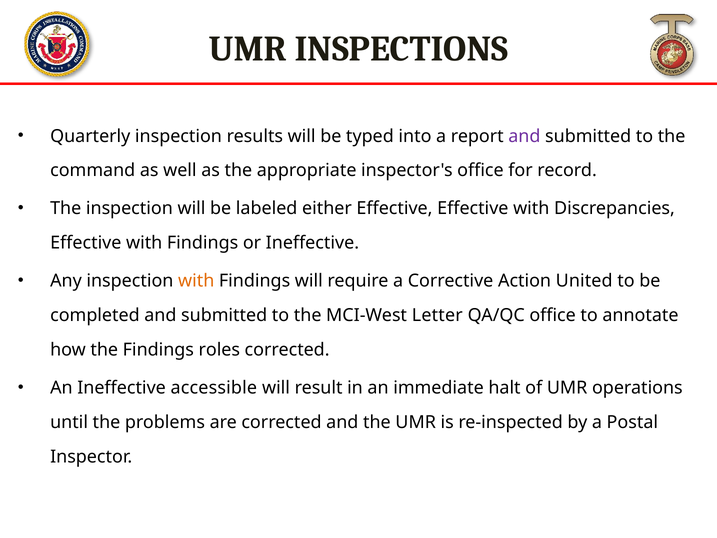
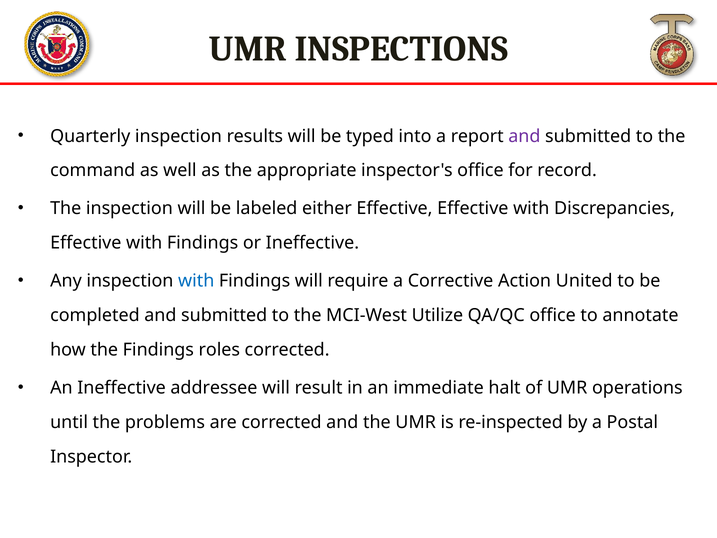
with colour: orange -> blue (196, 281)
Letter: Letter -> Utilize (437, 315)
accessible: accessible -> addressee (214, 388)
